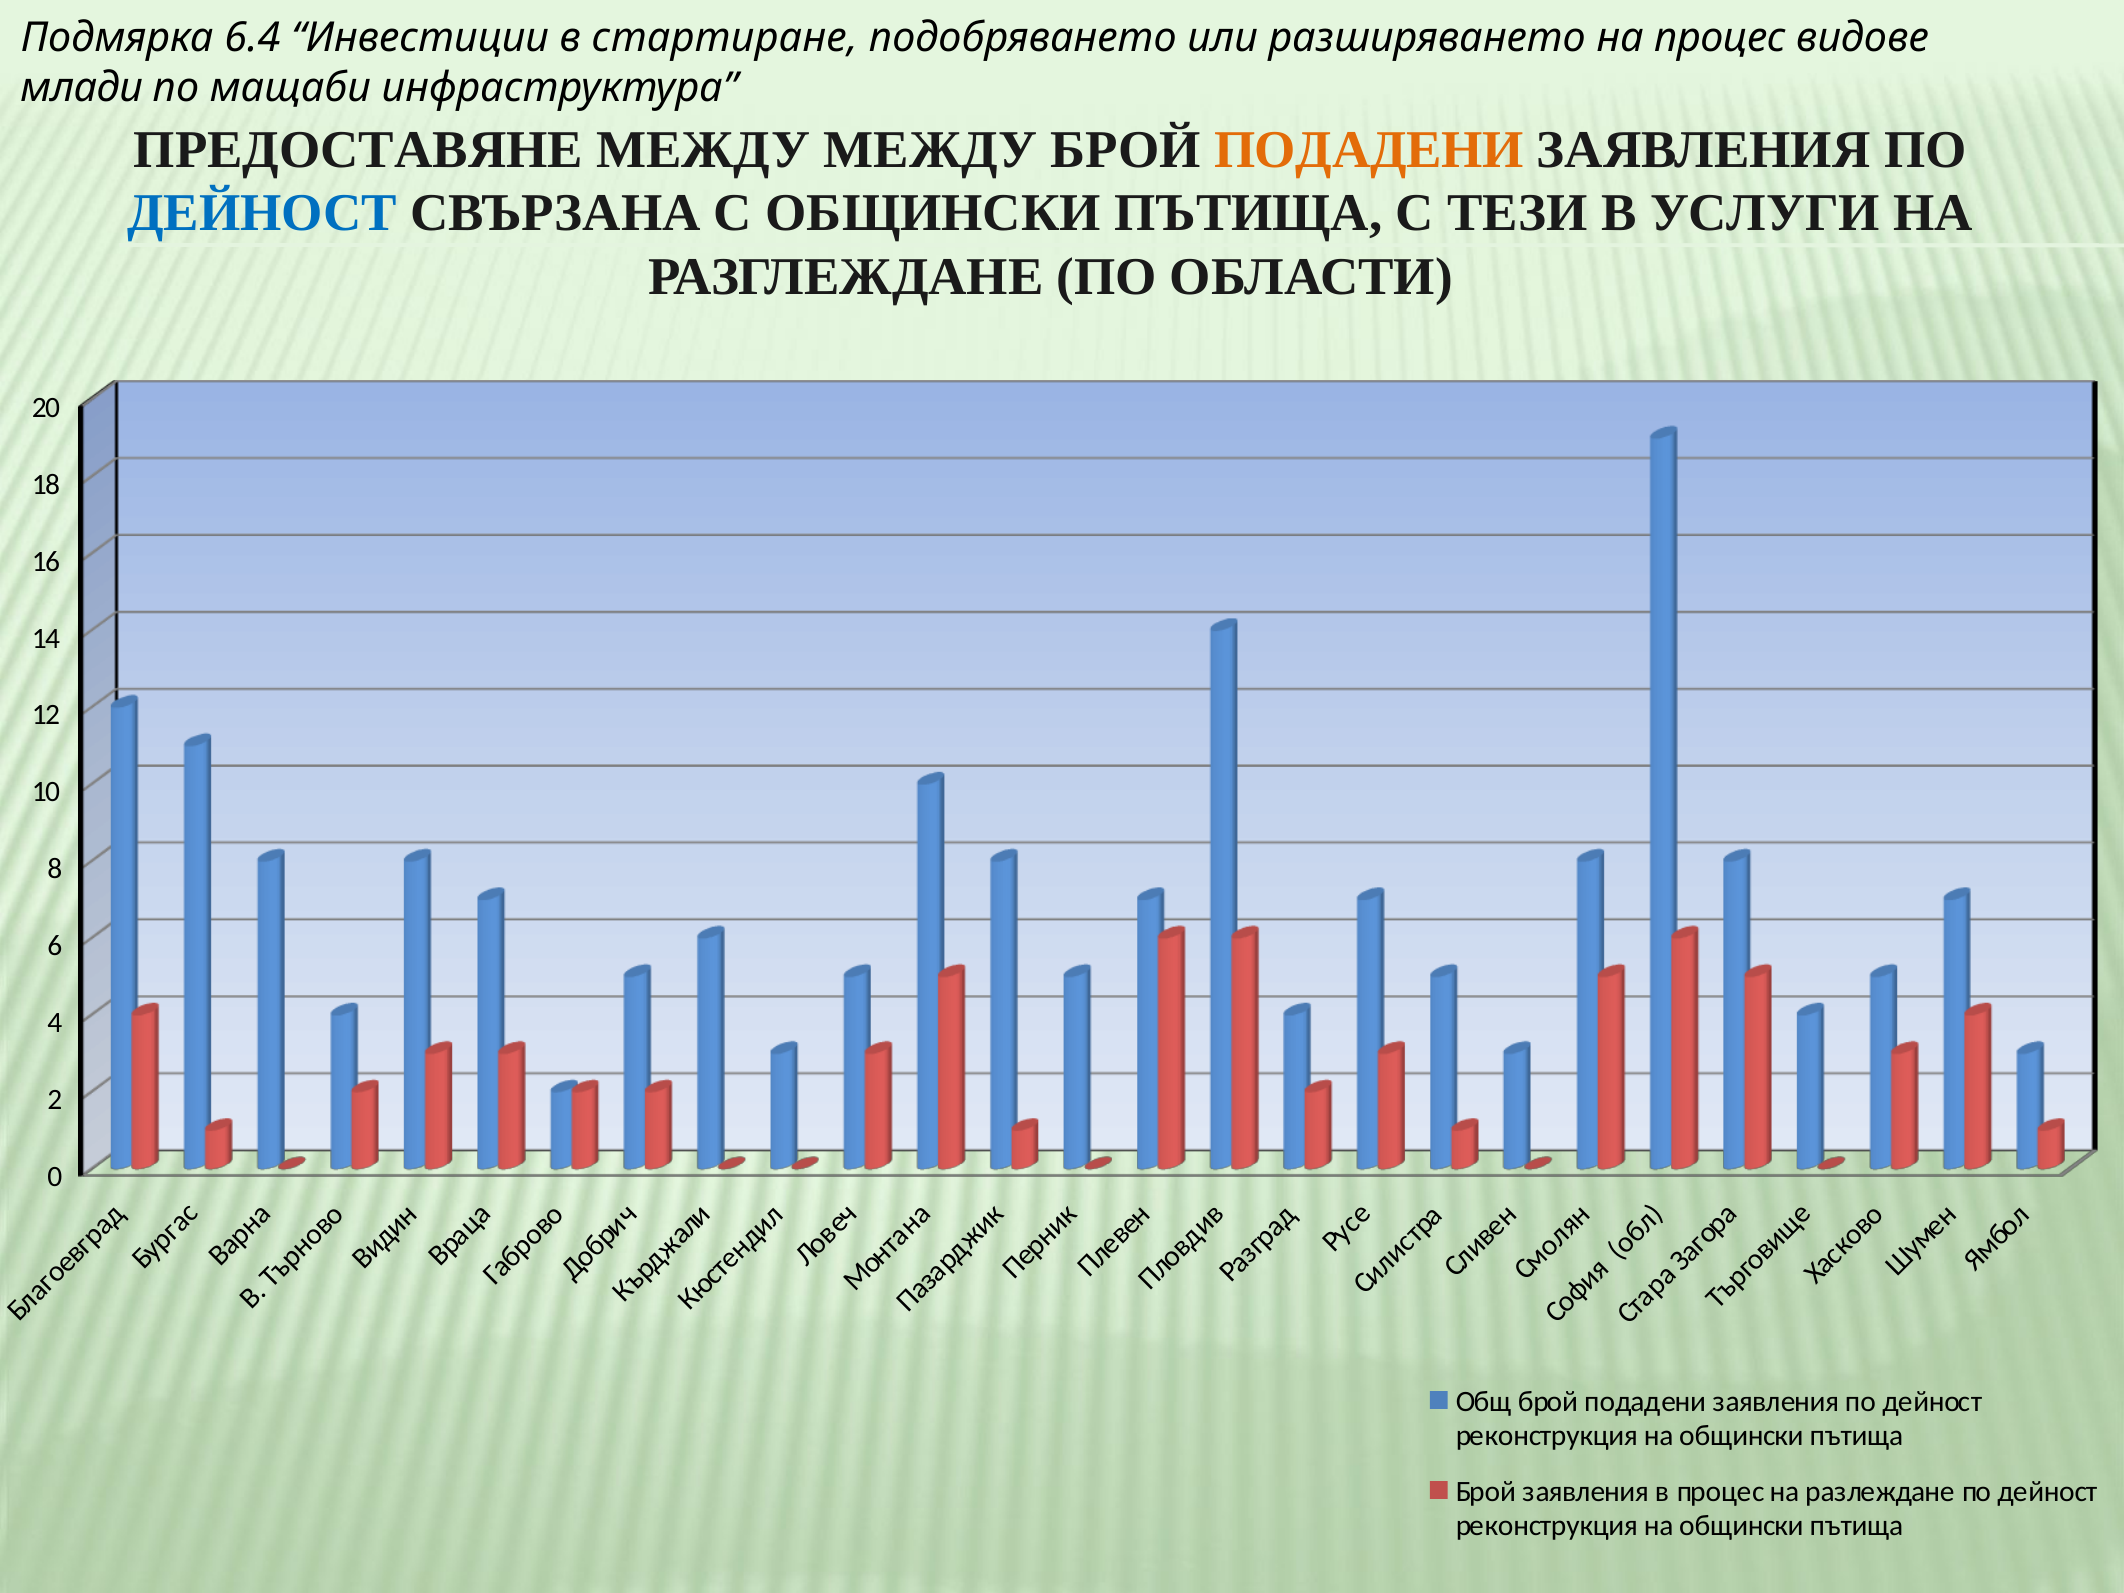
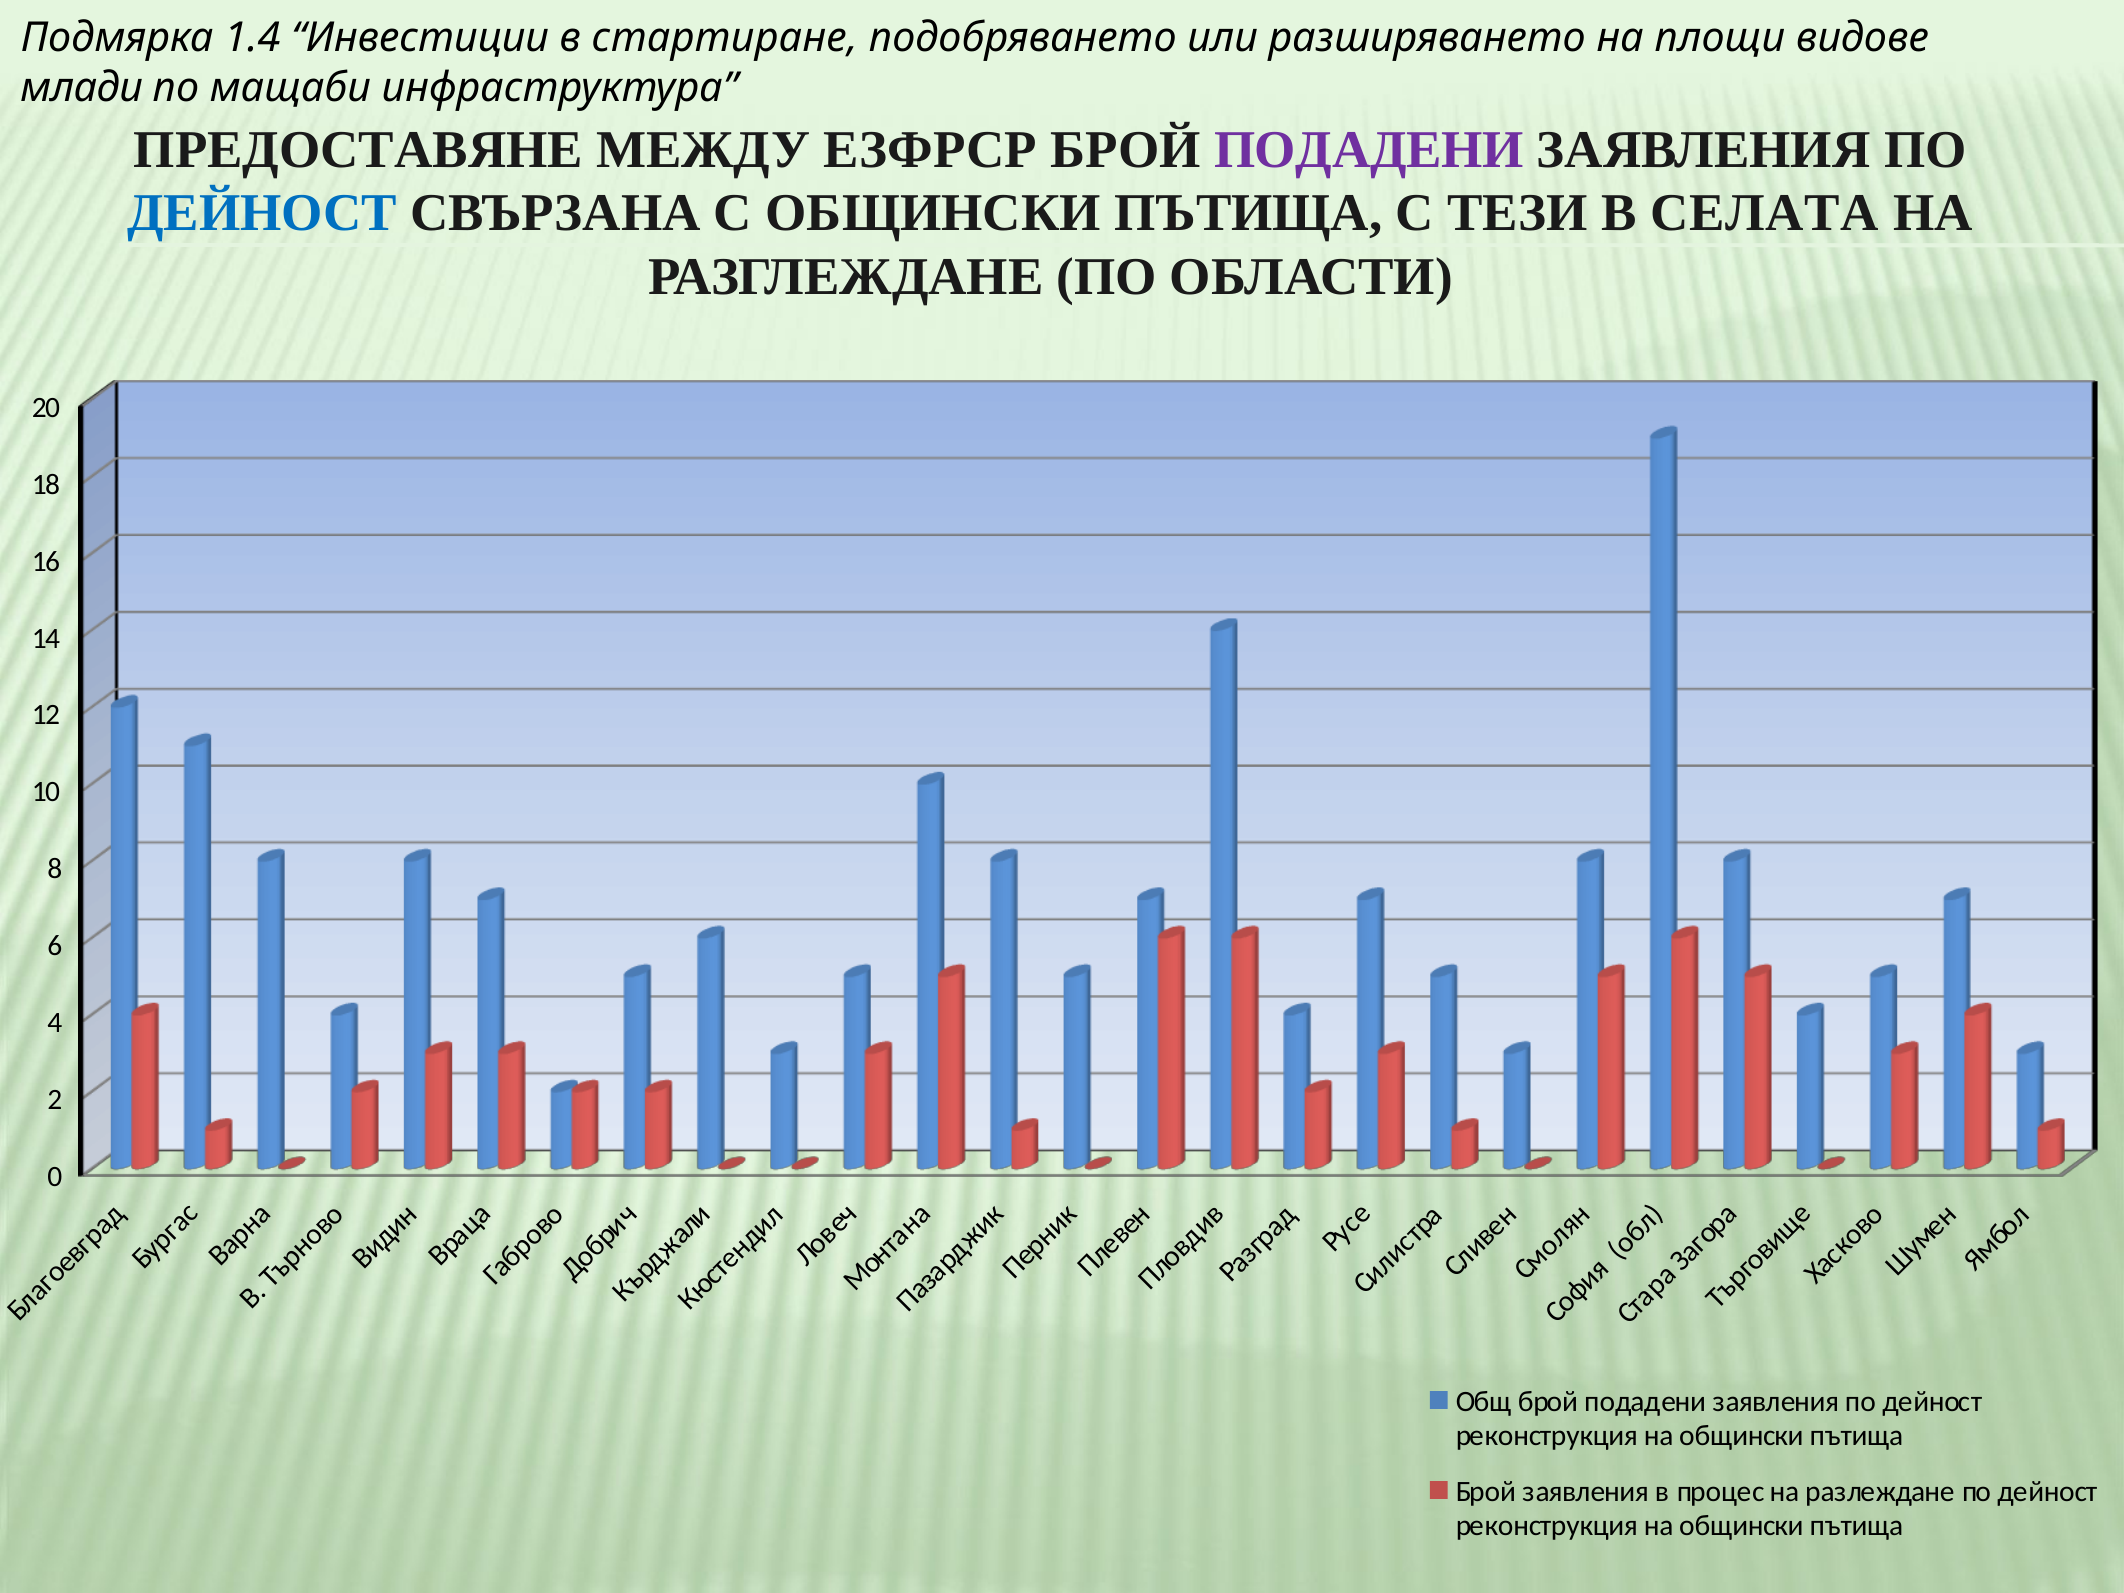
6.4: 6.4 -> 1.4 (252, 38)
на процес: процес -> площи (1720, 38)
МЕЖДУ МЕЖДУ: МЕЖДУ -> ЕЗФРСР (930, 150)
ПОДАДЕНИ colour: orange -> purple (1369, 150)
УСЛУГИ: УСЛУГИ -> СЕЛАТА (1765, 213)
